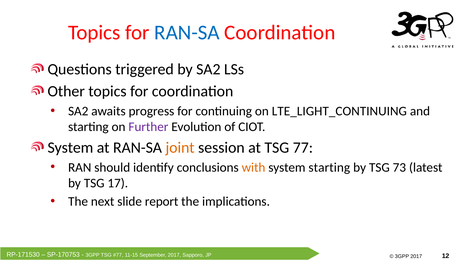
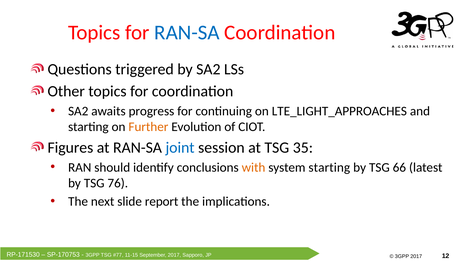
LTE_LIGHT_CONTINUING: LTE_LIGHT_CONTINUING -> LTE_LIGHT_APPROACHES (339, 111)
Further colour: purple -> orange (148, 127)
System: System -> Figures (70, 148)
joint colour: orange -> blue (180, 148)
77: 77 -> 35 (303, 148)
73: 73 -> 66 (399, 167)
17: 17 -> 76 (118, 183)
